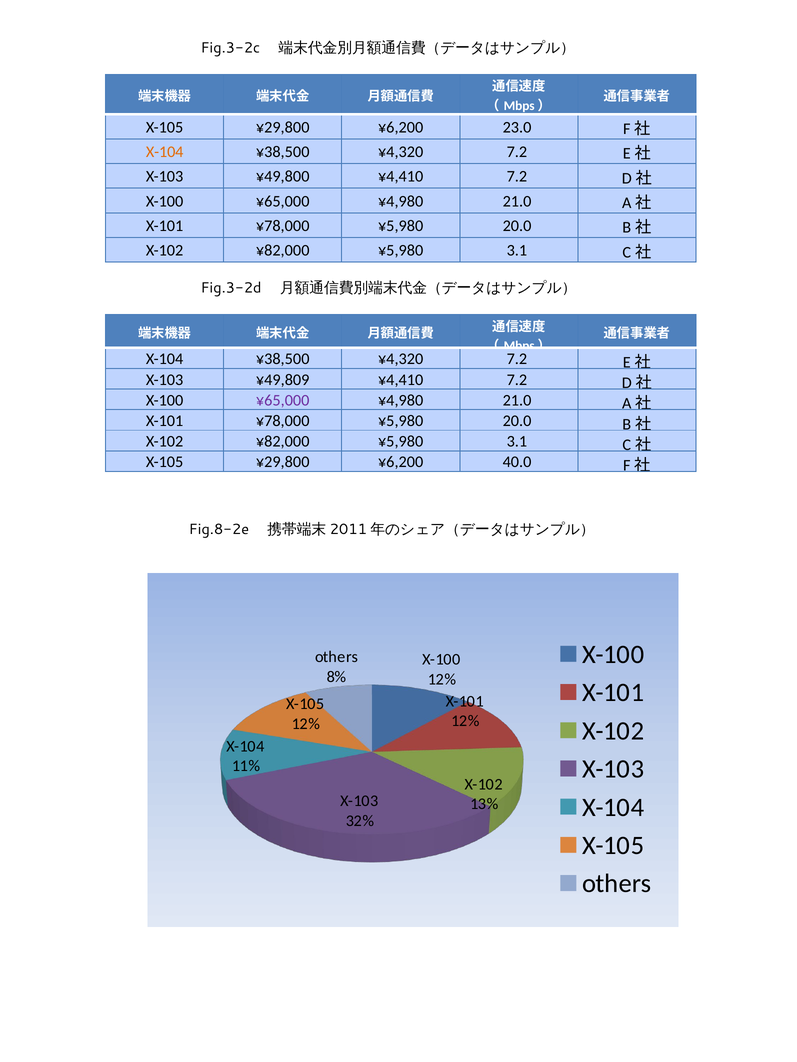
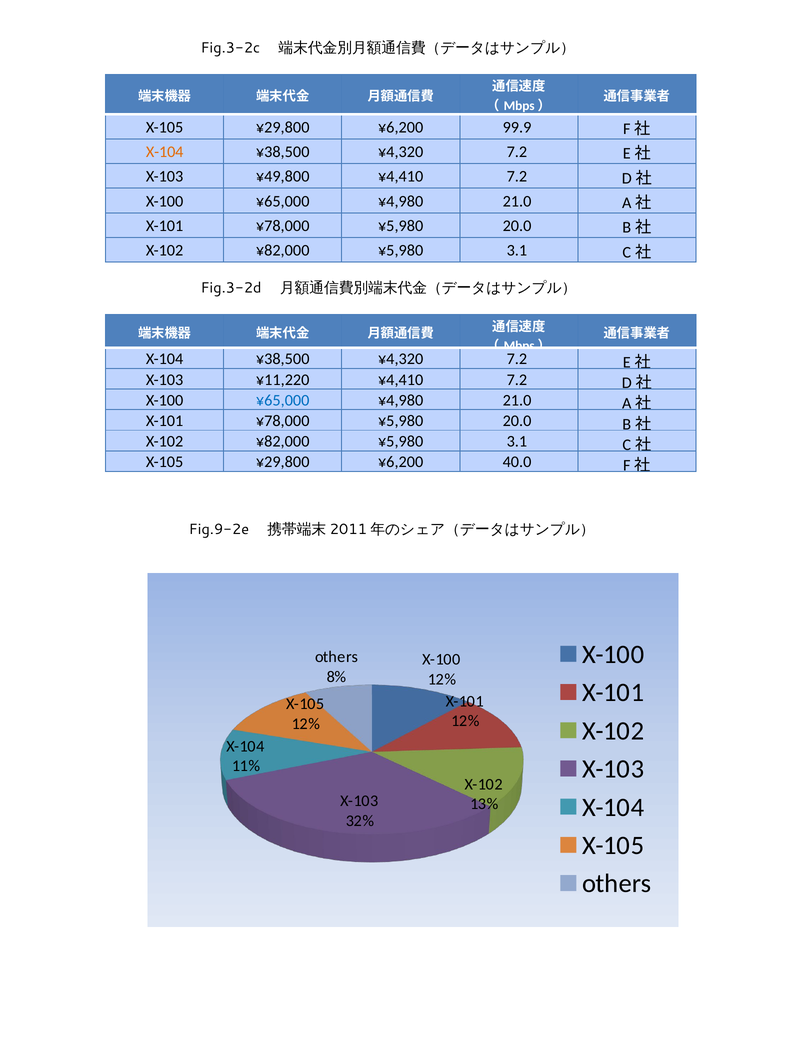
23.0: 23.0 -> 99.9 (517, 127)
¥49,809: ¥49,809 -> ¥11,220 (283, 380)
¥65,000 colour: purple -> blue (283, 401)
Fig.8-2e: Fig.8-2e -> Fig.9-2e (219, 530)
